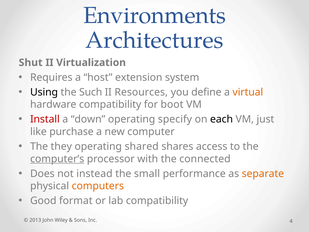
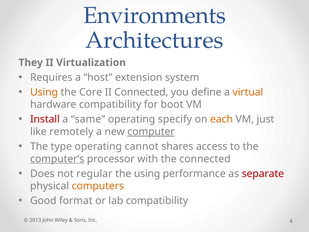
Shut: Shut -> They (31, 63)
Using colour: black -> orange (44, 92)
Such: Such -> Core (91, 92)
II Resources: Resources -> Connected (141, 92)
down: down -> same (88, 119)
each colour: black -> orange (222, 119)
purchase: purchase -> remotely (71, 132)
computer underline: none -> present (151, 132)
they: they -> type (61, 146)
shared: shared -> cannot (142, 146)
instead: instead -> regular (94, 173)
the small: small -> using (147, 173)
separate colour: orange -> red (263, 173)
